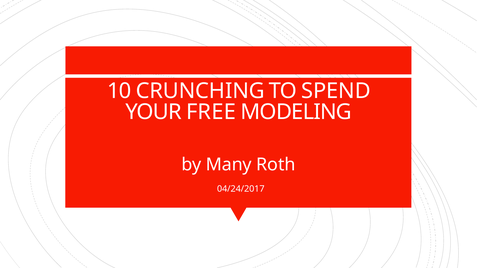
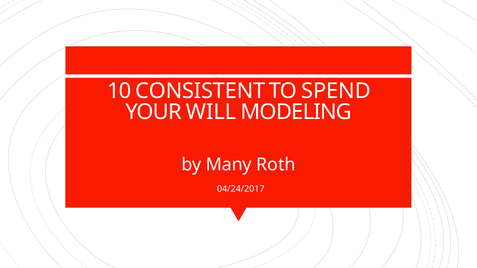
CRUNCHING: CRUNCHING -> CONSISTENT (200, 91)
FREE: FREE -> WILL (211, 112)
